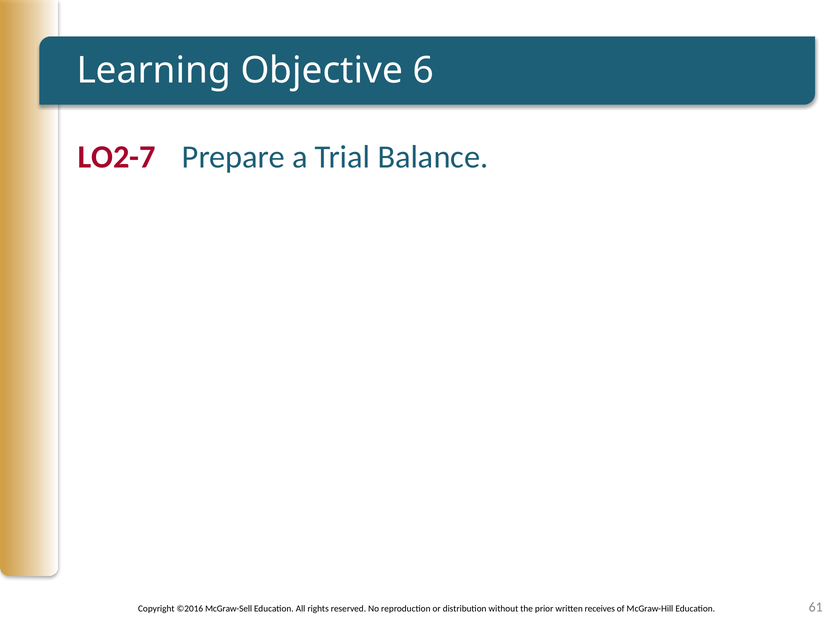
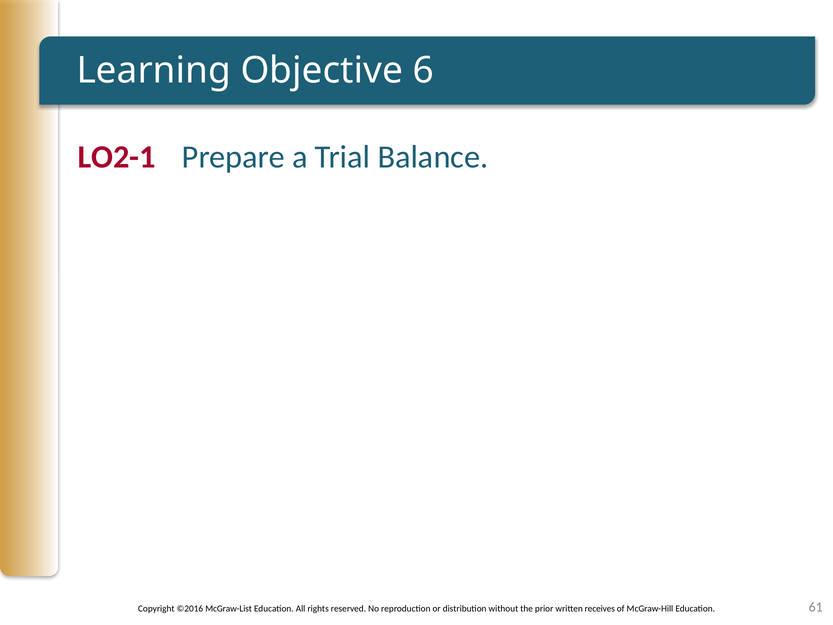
LO2-7: LO2-7 -> LO2-1 (117, 157)
McGraw-Sell: McGraw-Sell -> McGraw-List (229, 608)
